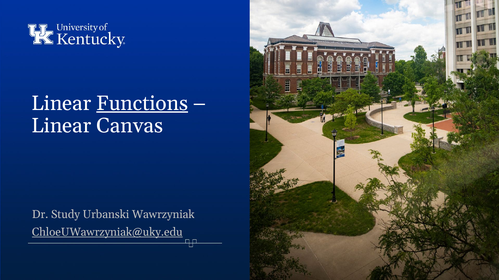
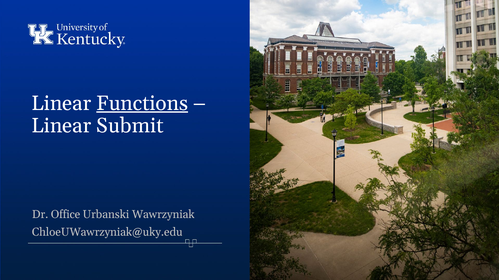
Canvas: Canvas -> Submit (130, 126)
Study: Study -> Office (66, 215)
ChloeUWawrzyniak@uky.edu underline: present -> none (107, 233)
